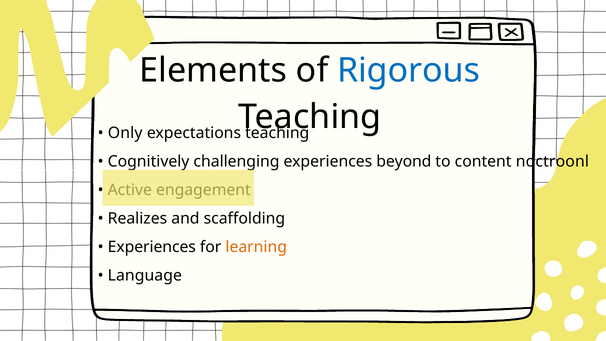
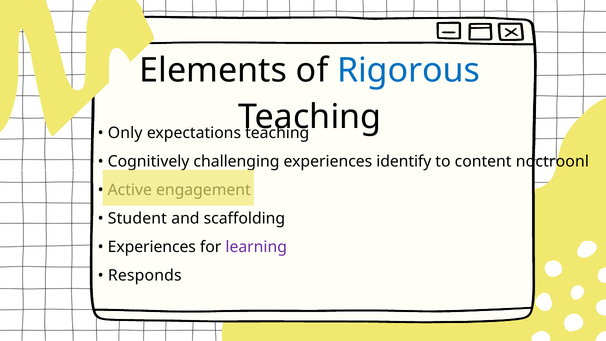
beyond: beyond -> identify (404, 162)
Realizes: Realizes -> Student (137, 218)
learning colour: orange -> purple (256, 247)
Language: Language -> Responds (145, 275)
